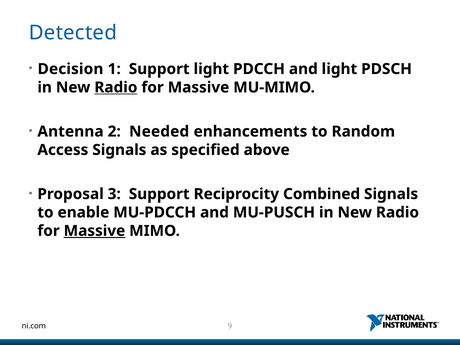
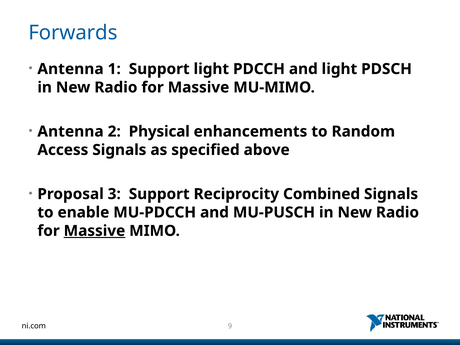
Detected: Detected -> Forwards (73, 33)
Decision: Decision -> Antenna (70, 69)
Radio underline: present -> none (116, 87)
Needed: Needed -> Physical (159, 132)
